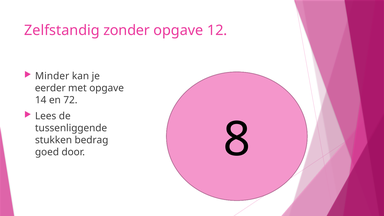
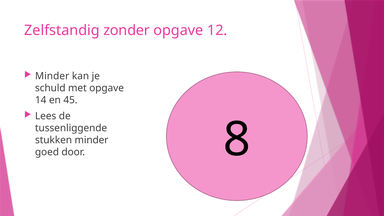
eerder: eerder -> schuld (50, 88)
72: 72 -> 45 (70, 100)
stukken bedrag: bedrag -> minder (92, 140)
